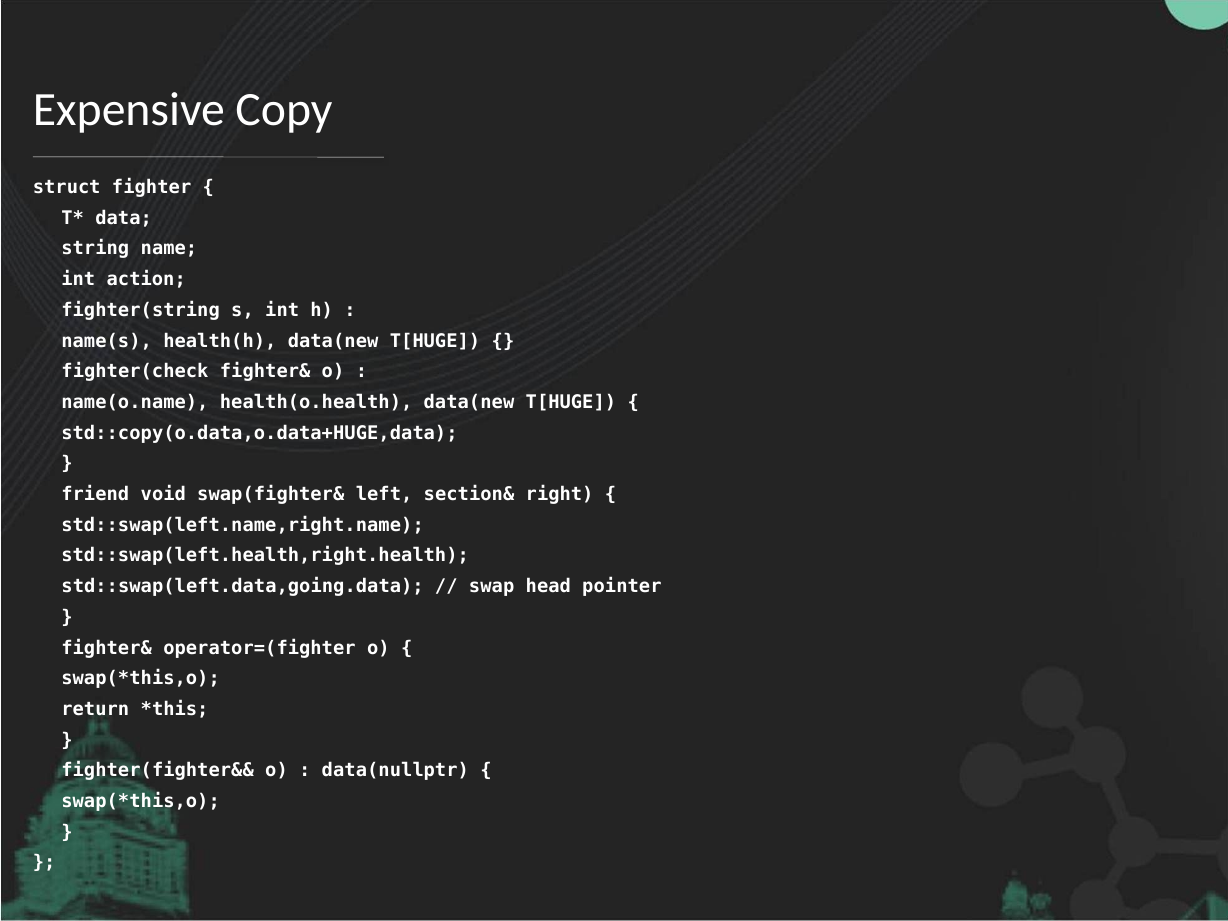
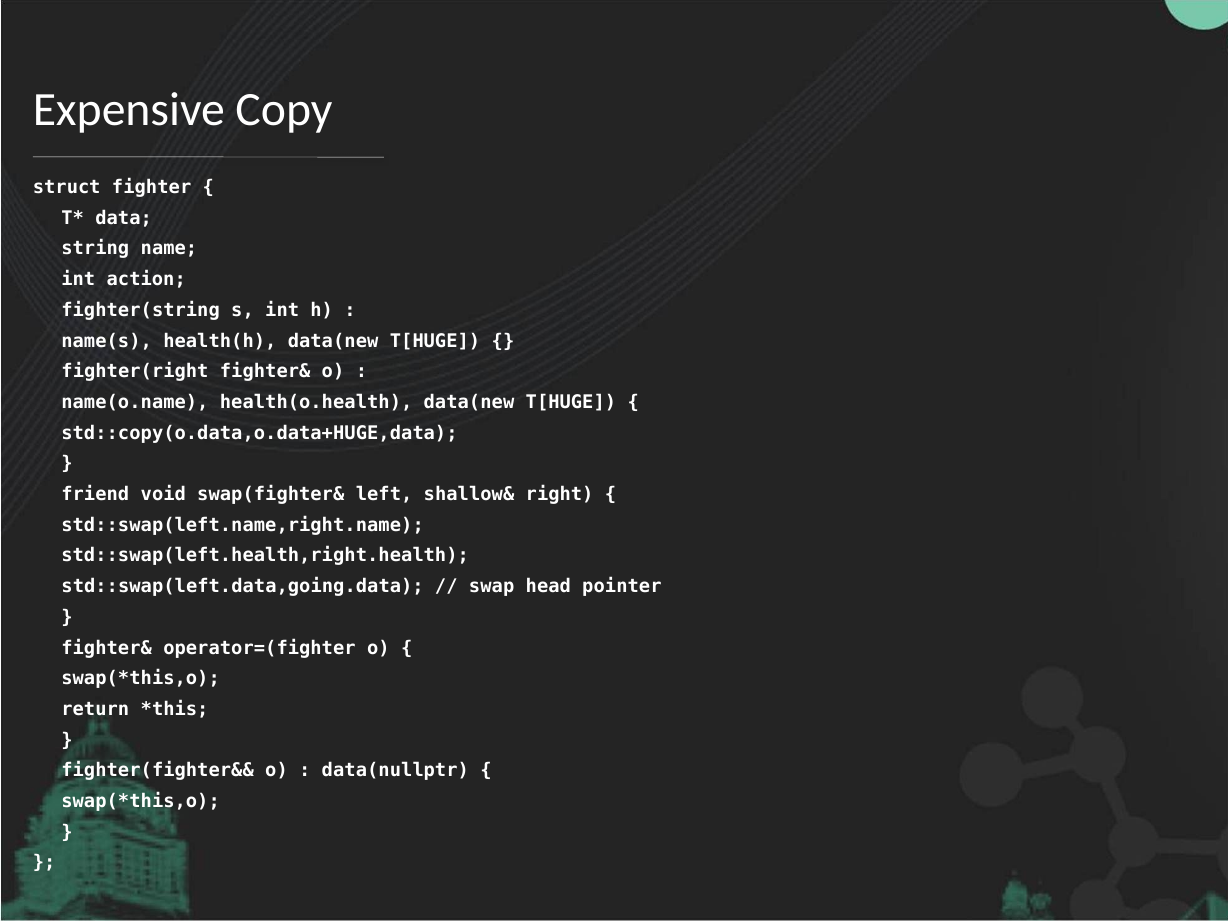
fighter(check: fighter(check -> fighter(right (135, 372)
section&: section& -> shallow& (469, 494)
